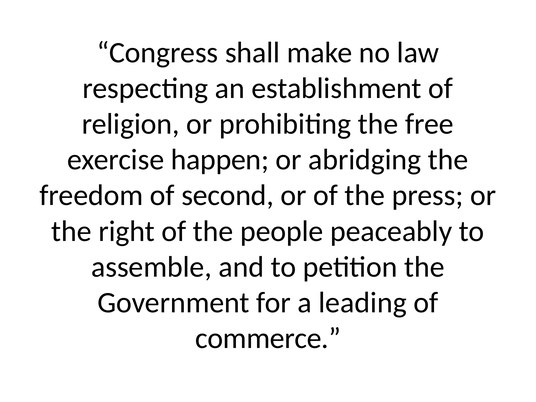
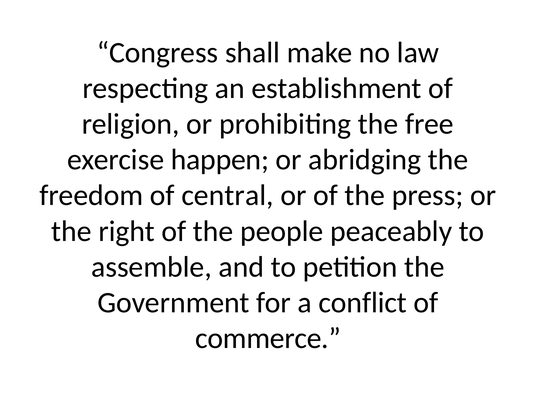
second: second -> central (228, 195)
leading: leading -> conflict (363, 303)
